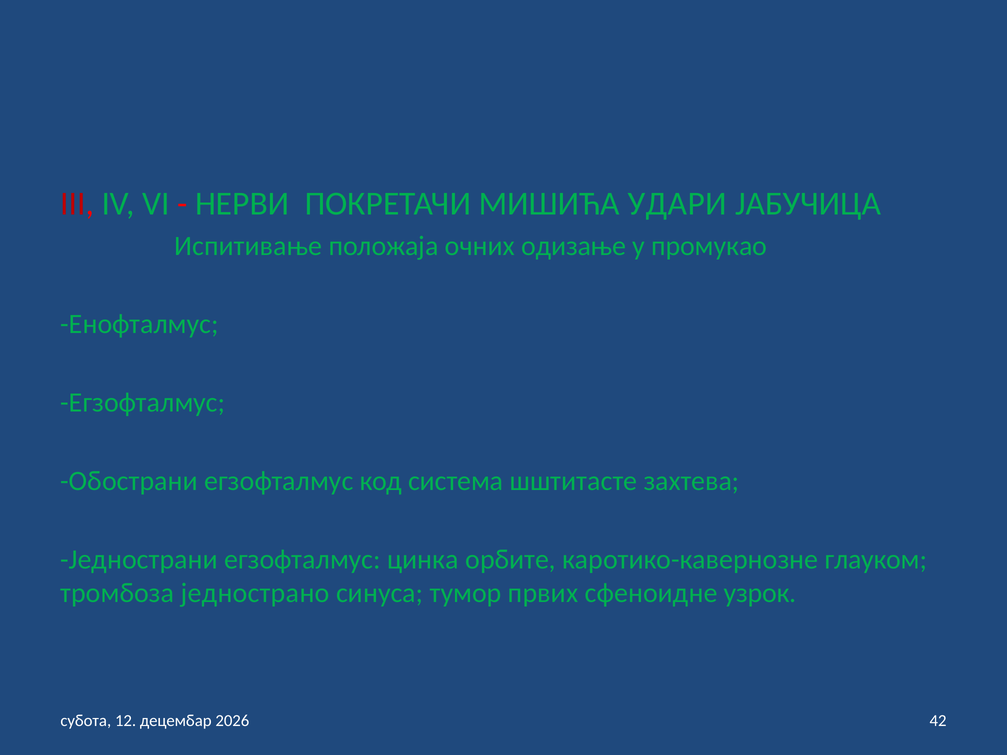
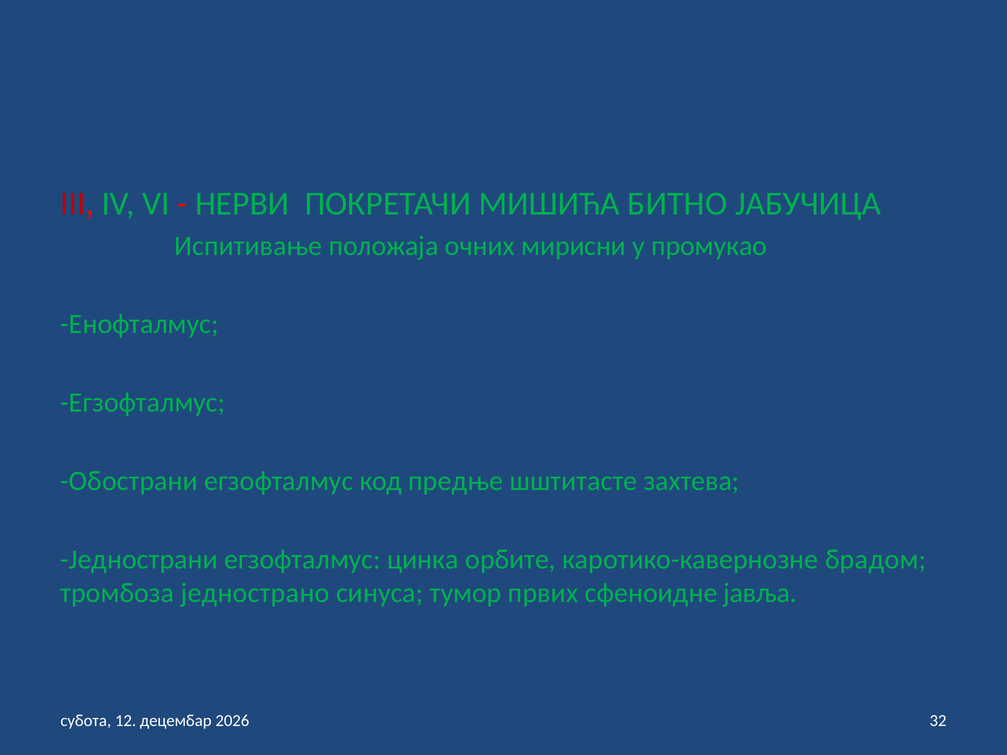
УДАРИ: УДАРИ -> БИТНО (677, 204)
одизање: одизање -> мирисни (574, 246)
система: система -> предње (456, 481)
глауком: глауком -> брадом (876, 560)
узрок: узрок -> јавља (760, 593)
42: 42 -> 32 (938, 721)
